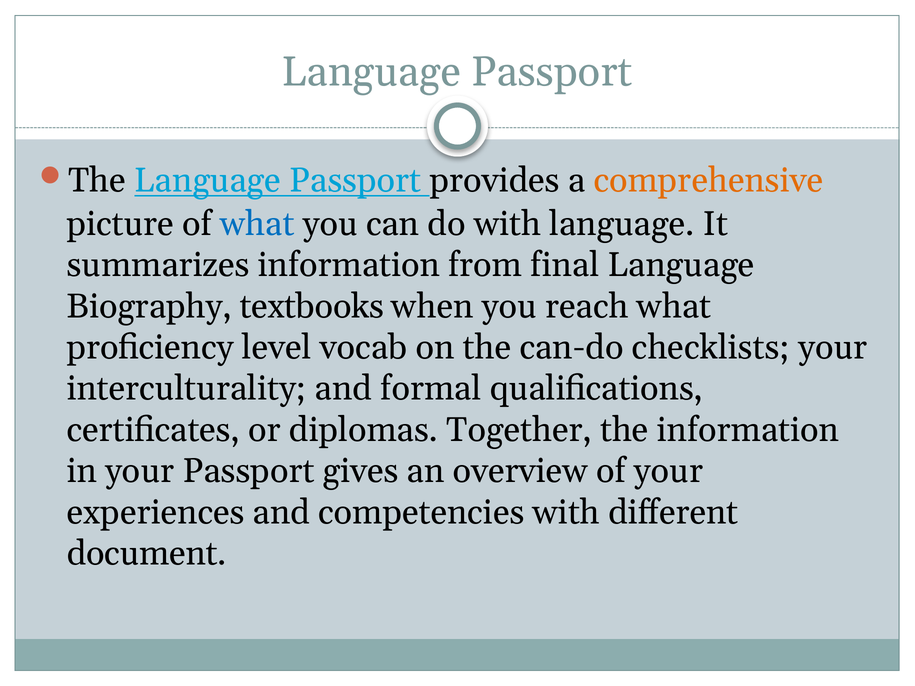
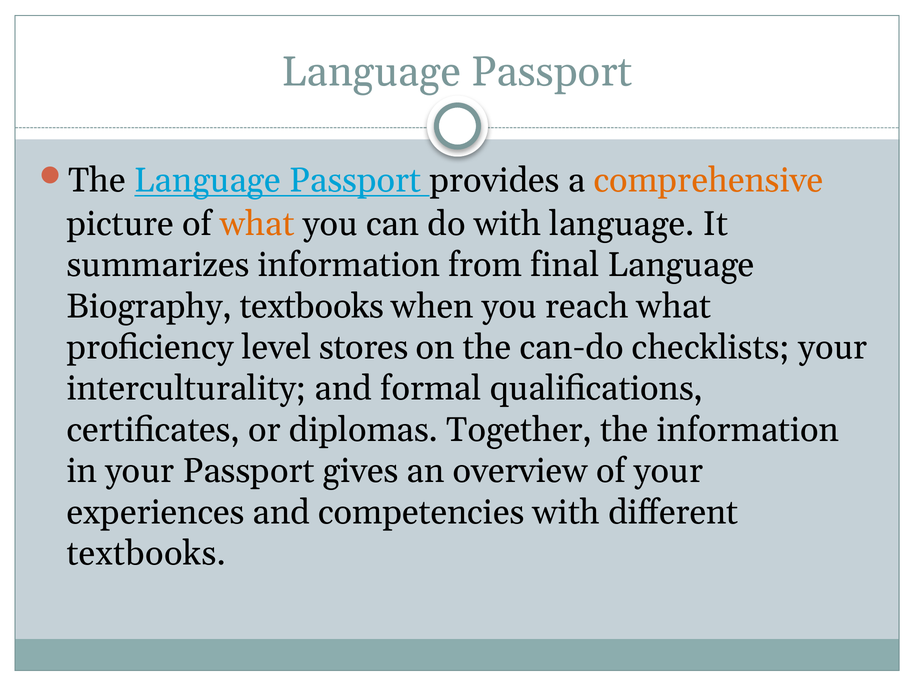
what colour: blue -> orange (257, 224)
vocab: vocab -> stores (364, 348)
document: document -> textbooks (146, 554)
